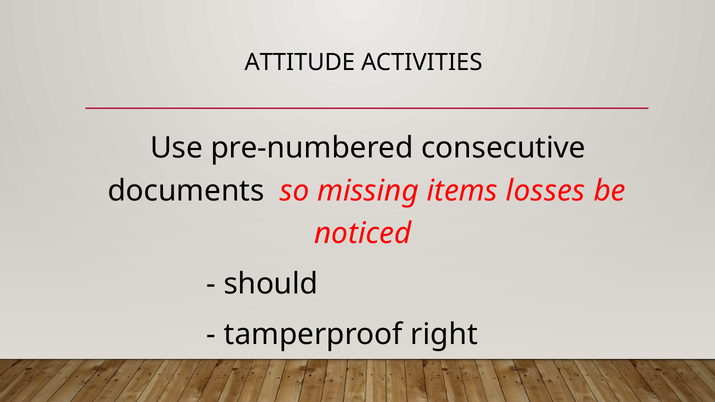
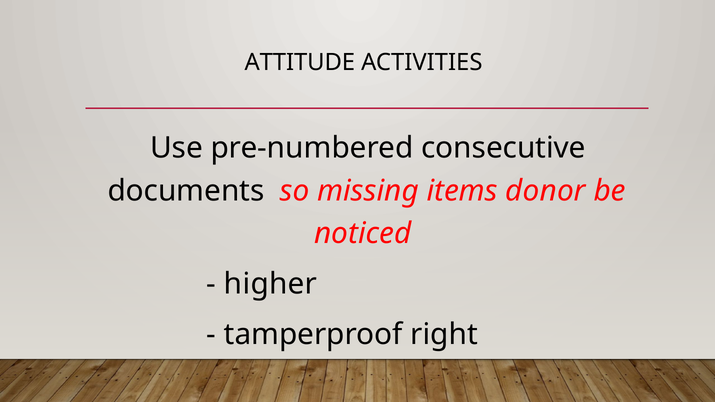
losses: losses -> donor (546, 191)
should: should -> higher (271, 284)
